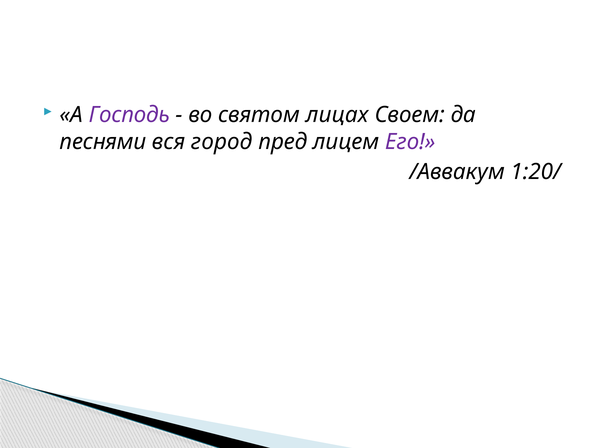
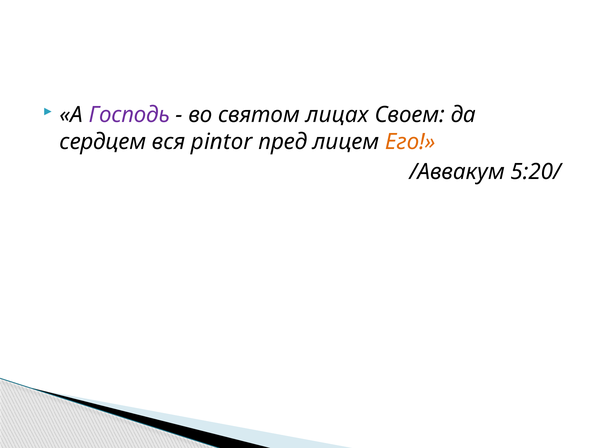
песнями: песнями -> сердцем (103, 142)
город: город -> pintor (222, 142)
Его colour: purple -> orange (410, 142)
1:20/: 1:20/ -> 5:20/ (536, 172)
